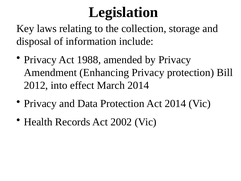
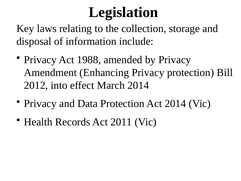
2002: 2002 -> 2011 (121, 122)
